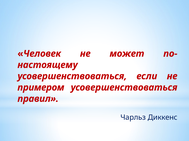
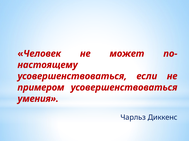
правил: правил -> умения (38, 99)
